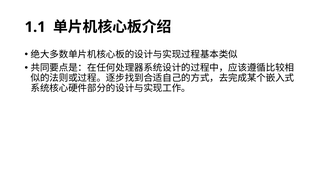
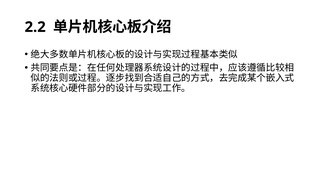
1.1: 1.1 -> 2.2 (35, 27)
